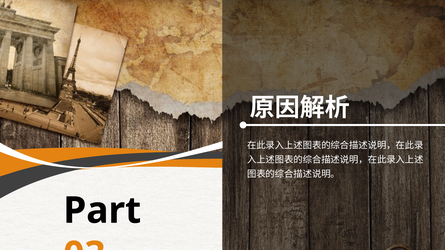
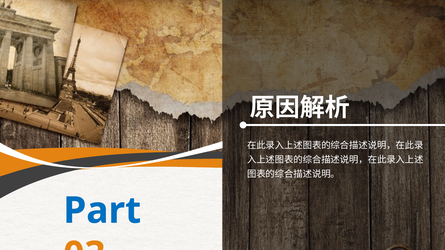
Part colour: black -> blue (102, 211)
